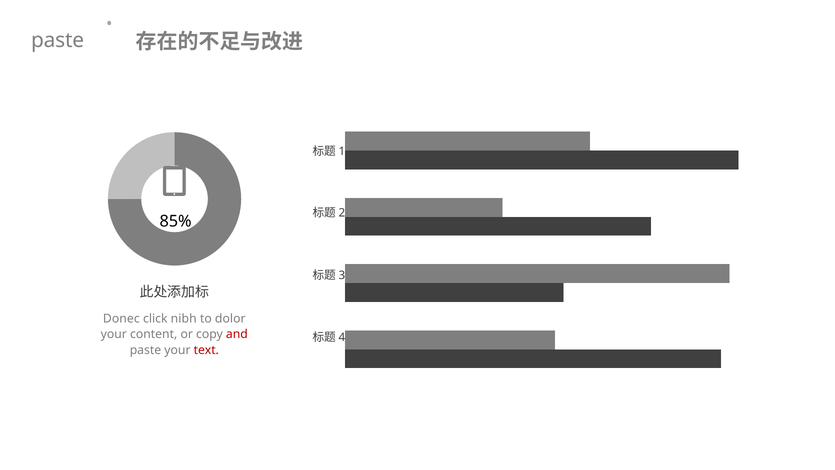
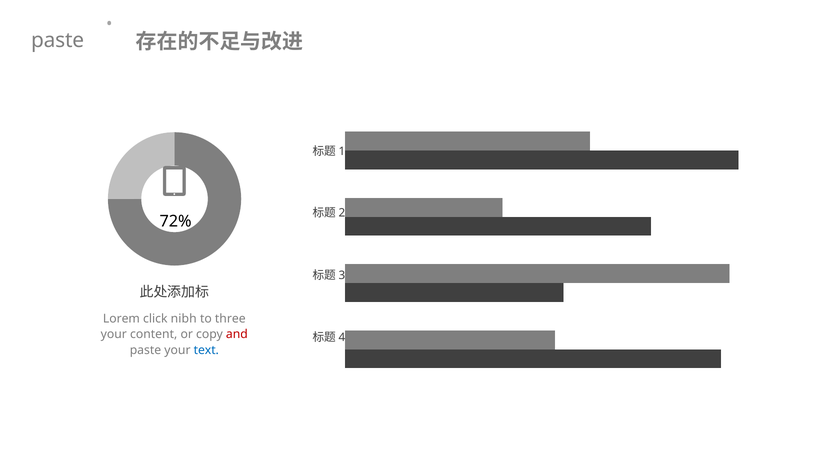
85%: 85% -> 72% (176, 221)
Donec: Donec -> Lorem (121, 319)
dolor: dolor -> three (230, 319)
text colour: red -> blue (206, 350)
